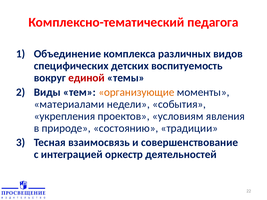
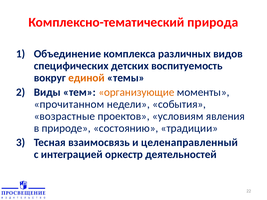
педагога: педагога -> природа (213, 22)
единой colour: red -> orange (86, 78)
материалами: материалами -> прочитанном (69, 104)
укрепления: укрепления -> возрастные (64, 116)
совершенствование: совершенствование -> целенаправленный (189, 143)
